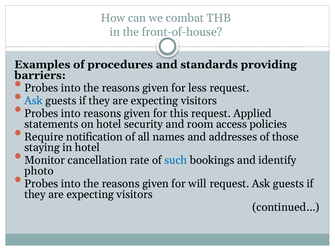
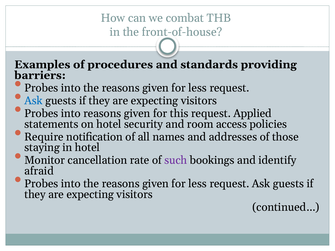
such colour: blue -> purple (176, 160)
photo: photo -> afraid (39, 171)
will: will -> less (198, 184)
